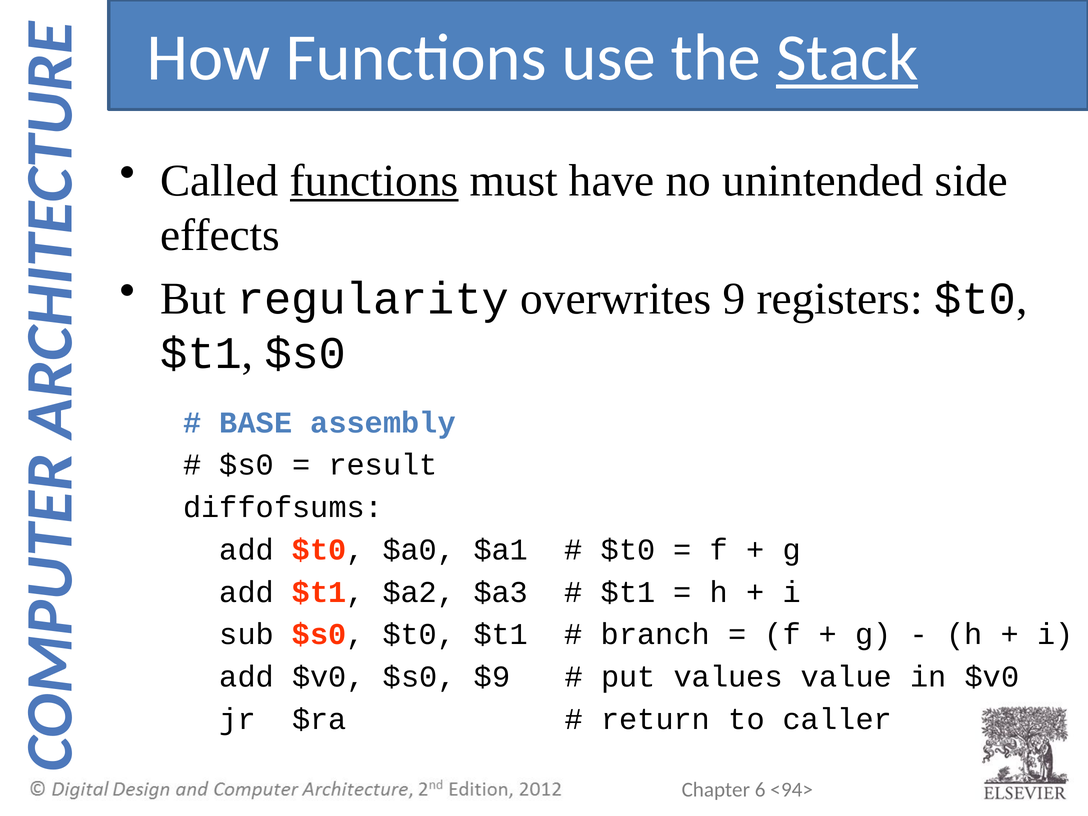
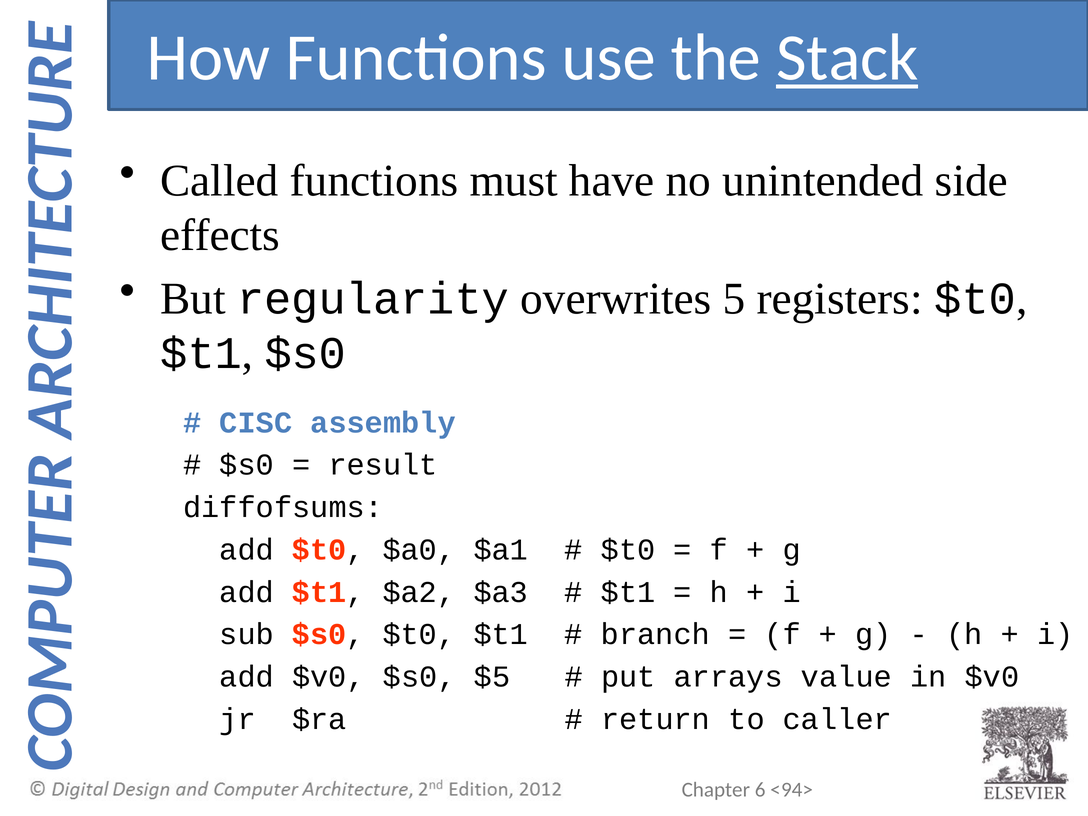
functions underline: present -> none (374, 181)
9: 9 -> 5 (734, 299)
BASE: BASE -> CISC (256, 423)
$9: $9 -> $5 (492, 677)
values: values -> arrays (728, 677)
